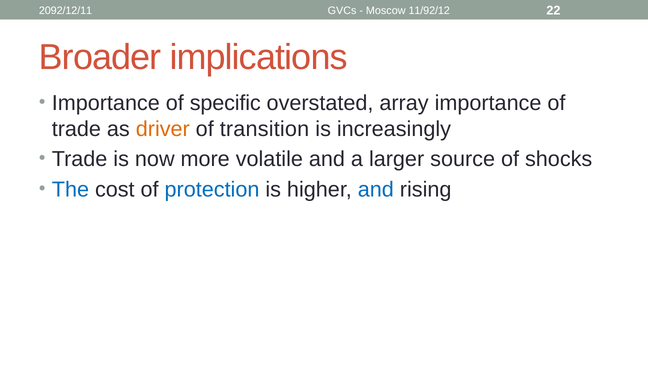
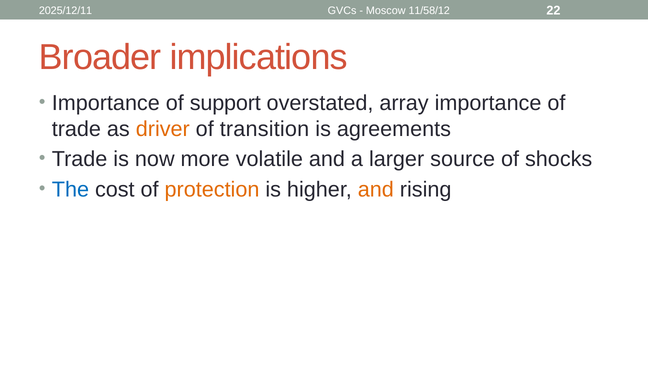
2092/12/11: 2092/12/11 -> 2025/12/11 (65, 10)
11/92/12: 11/92/12 -> 11/58/12 (429, 10)
specific: specific -> support (225, 103)
increasingly: increasingly -> agreements (394, 129)
protection colour: blue -> orange (212, 189)
and colour: blue -> orange (376, 189)
